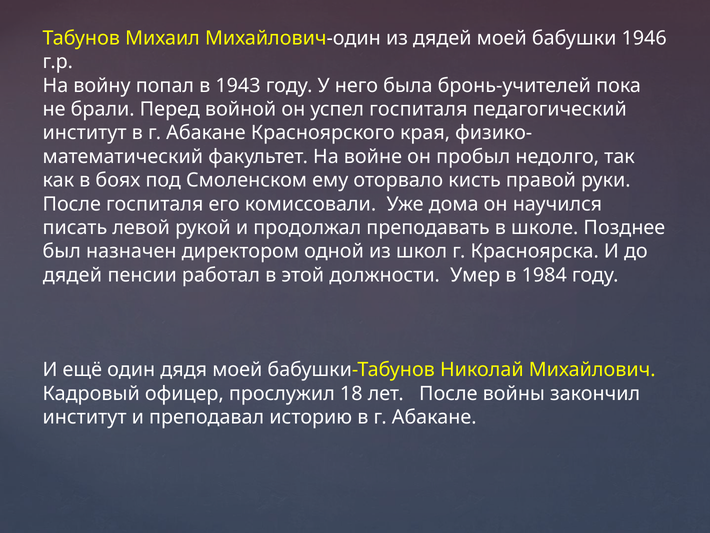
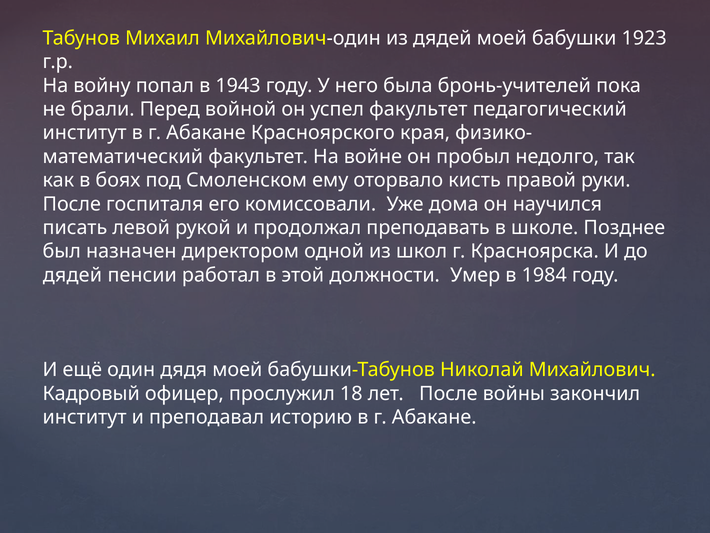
1946: 1946 -> 1923 (644, 38)
успел госпиталя: госпиталя -> факультет (418, 109)
